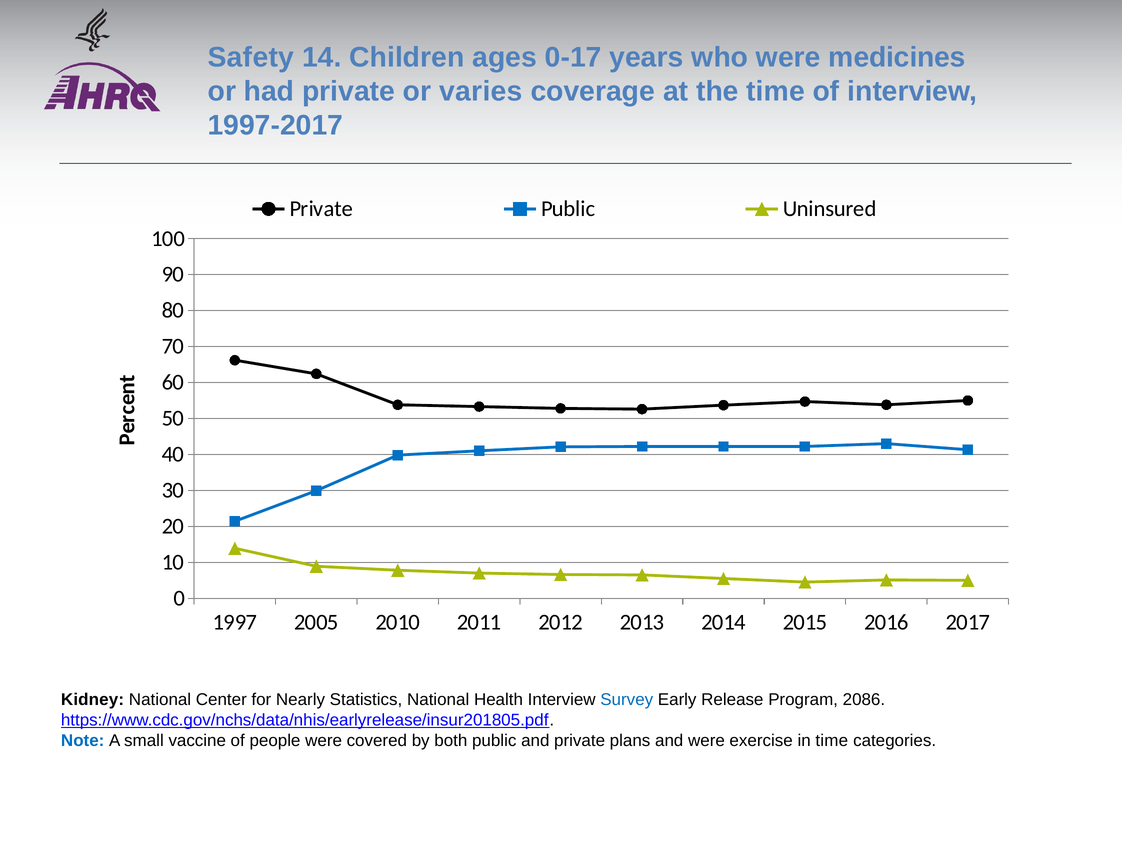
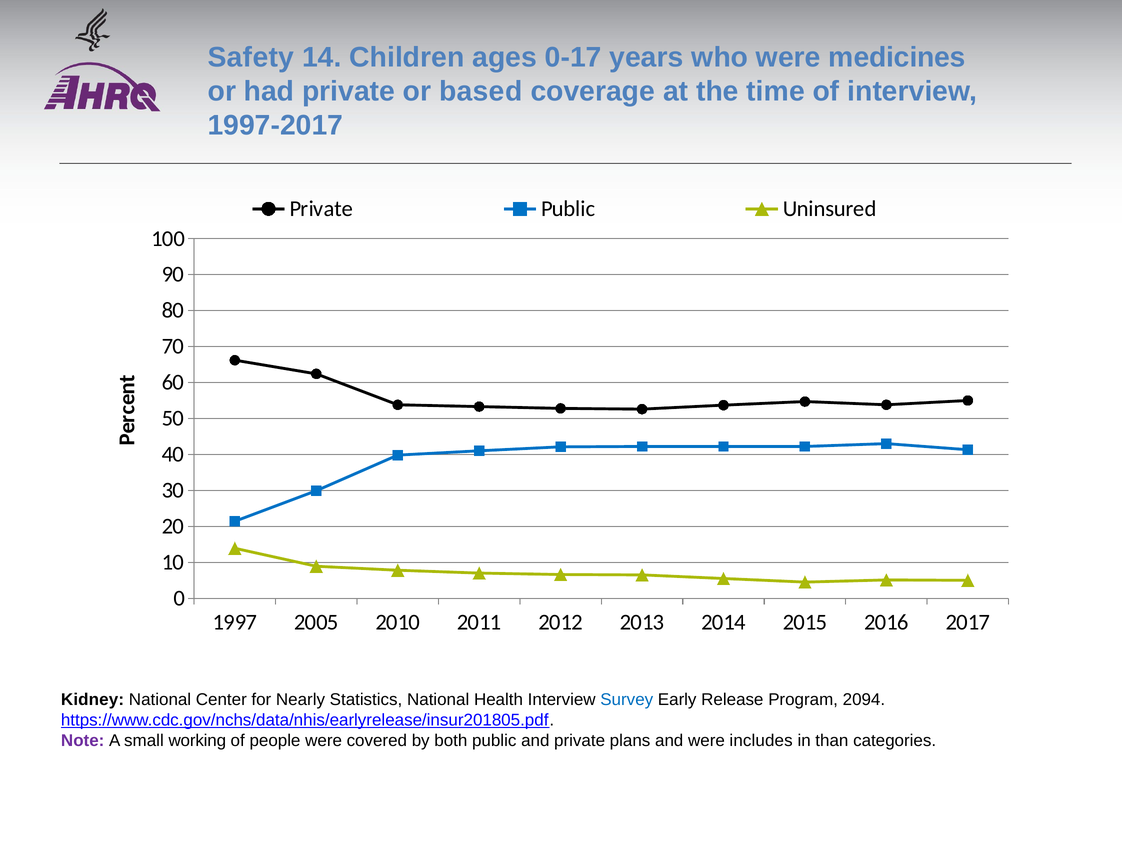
varies: varies -> based (481, 92)
2086: 2086 -> 2094 (864, 700)
Note colour: blue -> purple (83, 741)
vaccine: vaccine -> working (197, 741)
exercise: exercise -> includes (761, 741)
in time: time -> than (832, 741)
